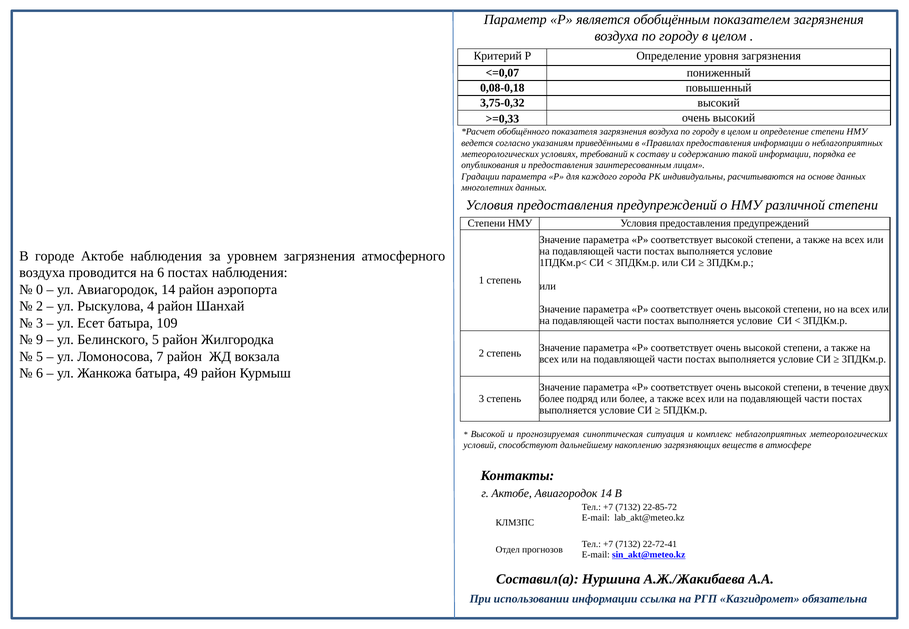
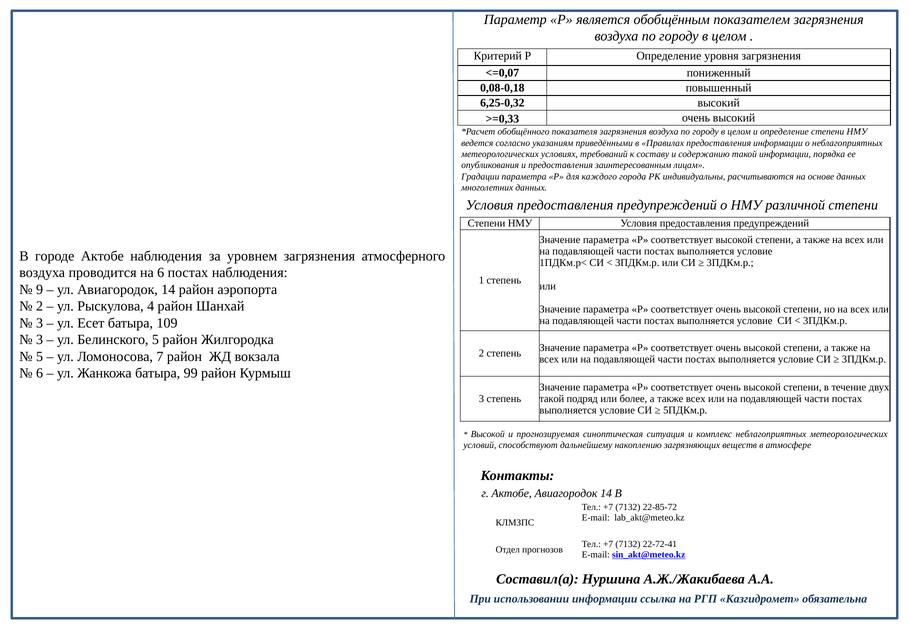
3,75-0,32: 3,75-0,32 -> 6,25-0,32 (502, 103)
0: 0 -> 9 (40, 290)
9: 9 -> 3 (40, 340)
49: 49 -> 99 (191, 373)
более: более -> такой (552, 399)
